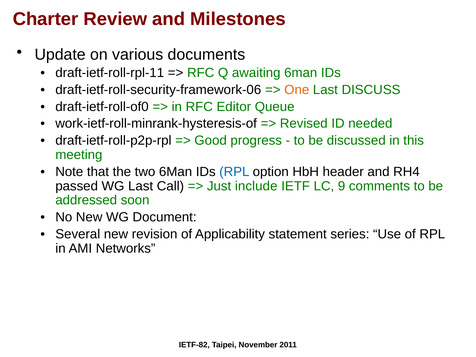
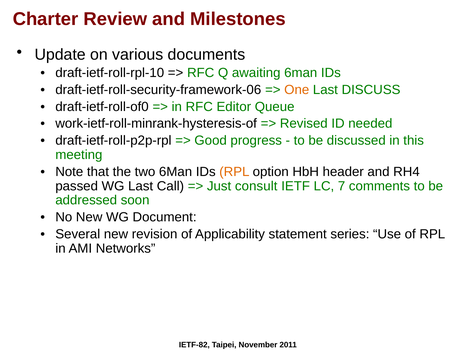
draft-ietf-roll-rpl-11: draft-ietf-roll-rpl-11 -> draft-ietf-roll-rpl-10 (110, 73)
RPL colour: blue -> orange (234, 172)
include: include -> consult (256, 186)
9: 9 -> 7 (342, 186)
